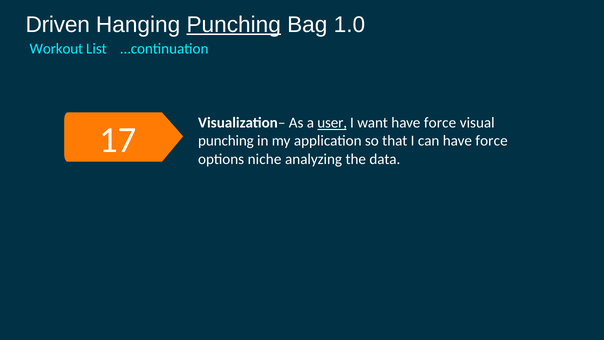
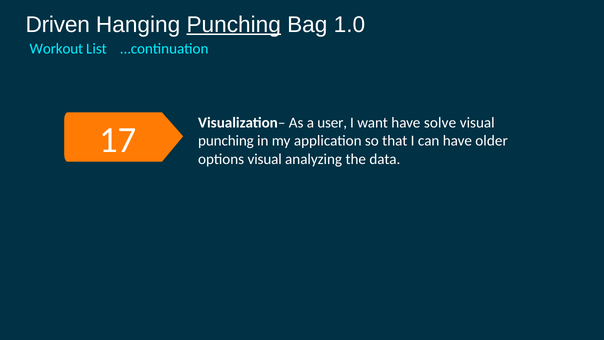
user underline: present -> none (332, 123)
want have force: force -> solve (440, 123)
can have force: force -> older (492, 141)
options niche: niche -> visual (265, 159)
